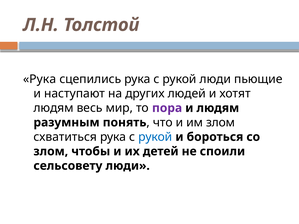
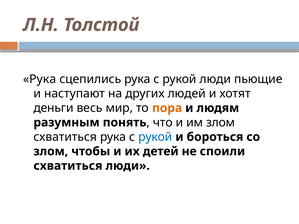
людям: людям -> деньги (54, 108)
пора colour: purple -> orange (167, 108)
сельсовету: сельсовету -> схватиться (68, 166)
